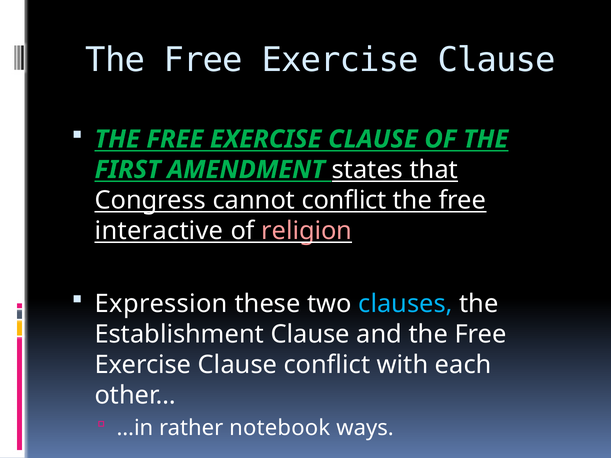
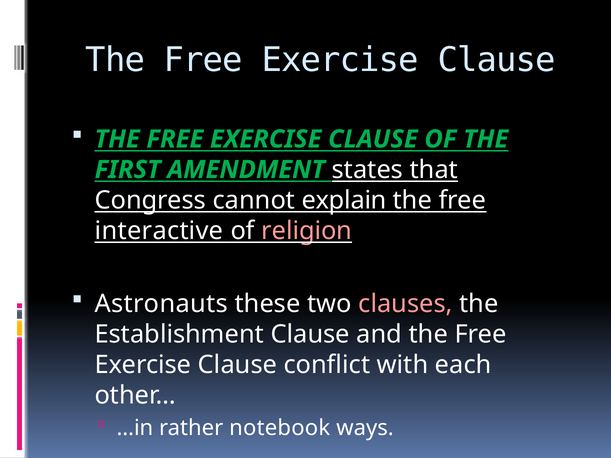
cannot conflict: conflict -> explain (344, 200)
Expression: Expression -> Astronauts (161, 304)
clauses colour: light blue -> pink (405, 304)
